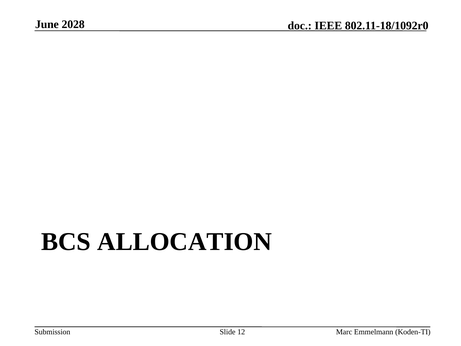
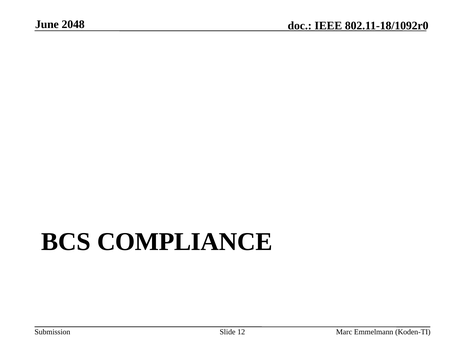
2028: 2028 -> 2048 (73, 24)
ALLOCATION: ALLOCATION -> COMPLIANCE (185, 242)
